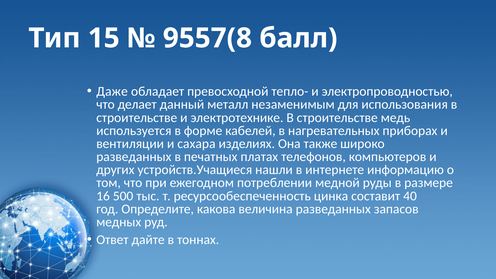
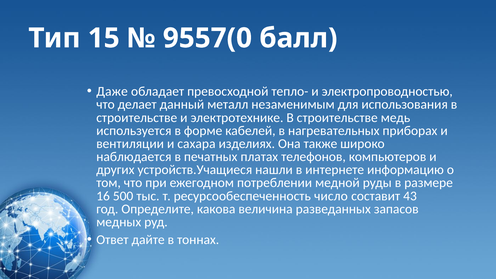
9557(8: 9557(8 -> 9557(0 (207, 38)
разведанных: разведанных -> наблюдается (134, 157)
цинка: цинка -> число (331, 196)
40: 40 -> 43 (410, 196)
